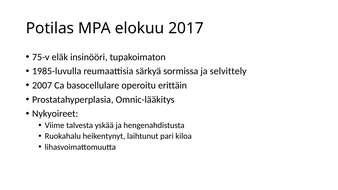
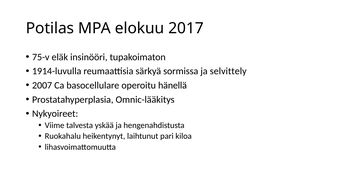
1985-luvulla: 1985-luvulla -> 1914-luvulla (57, 71)
erittäin: erittäin -> hänellä (173, 85)
